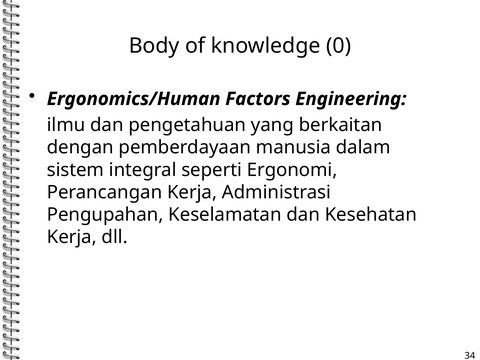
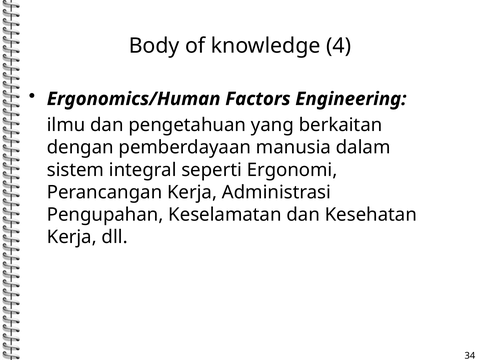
0: 0 -> 4 (339, 46)
